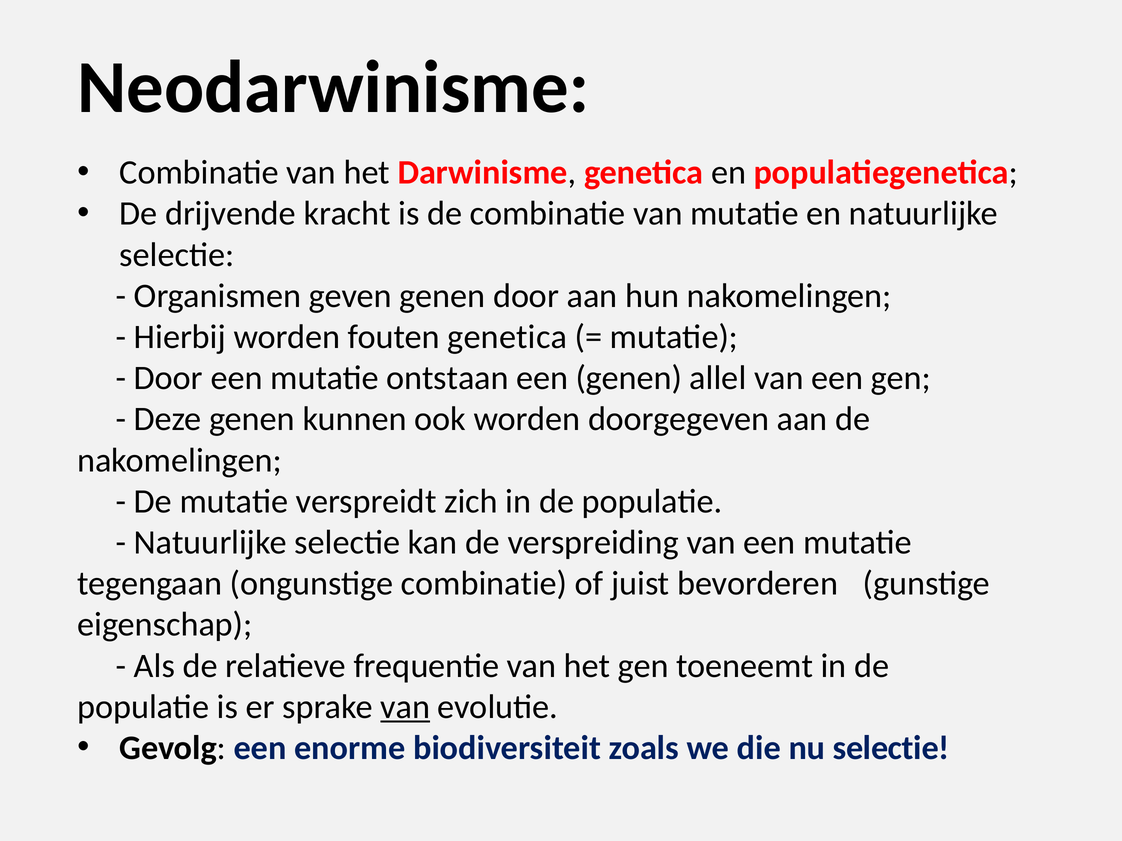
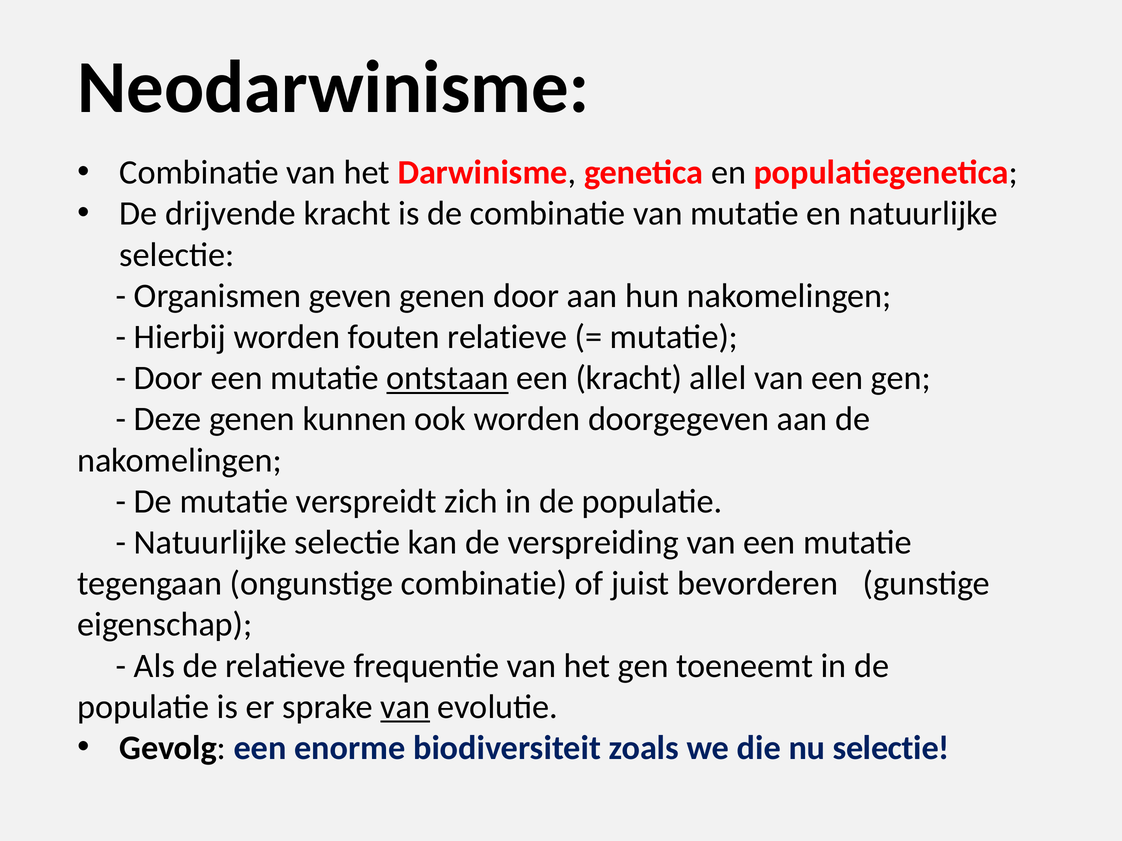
fouten genetica: genetica -> relatieve (507, 337)
ontstaan underline: none -> present (448, 378)
een genen: genen -> kracht (629, 378)
